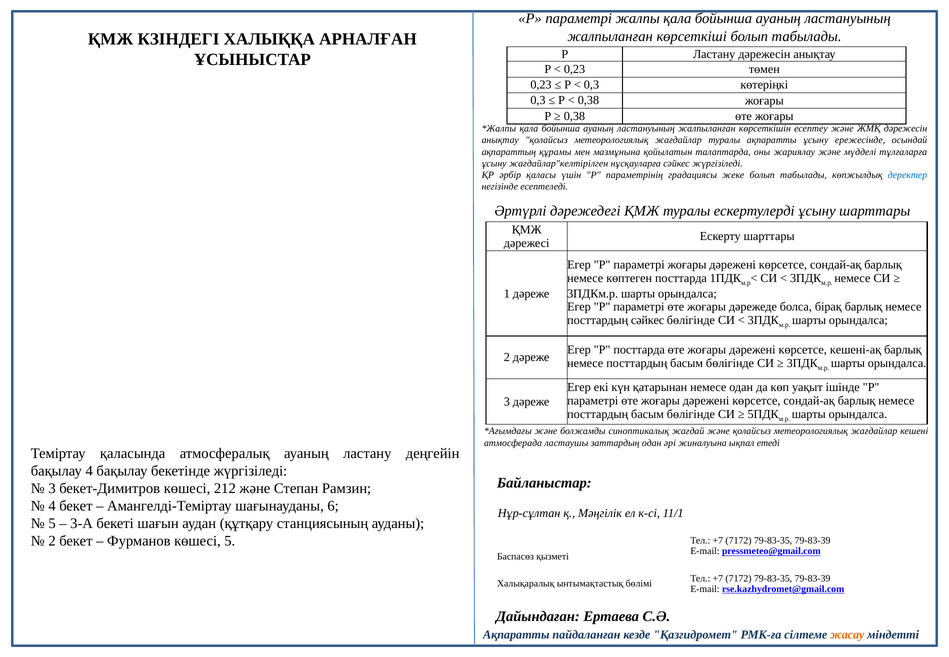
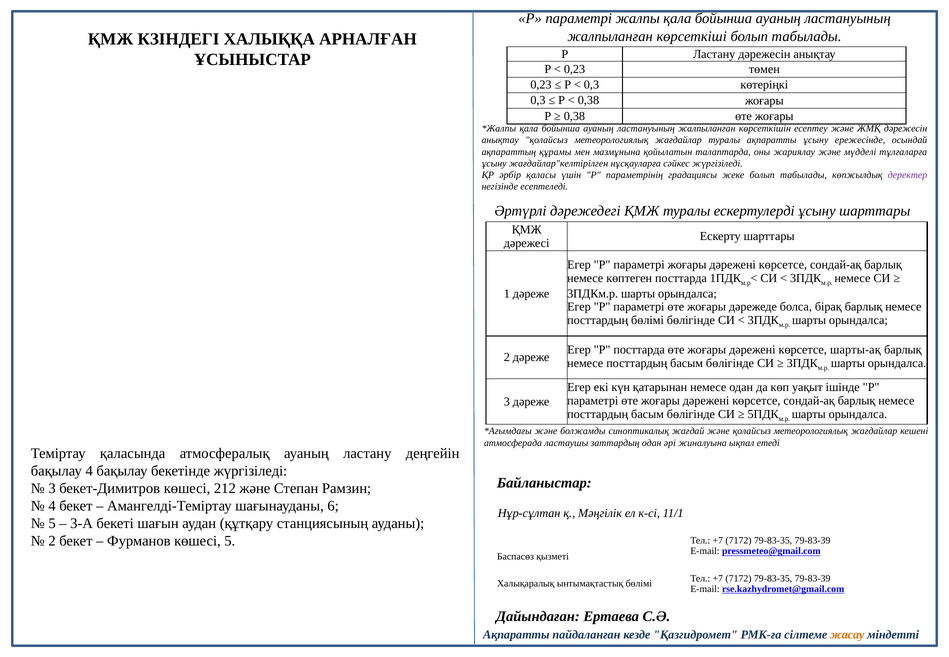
деректер colour: blue -> purple (908, 175)
посттардың сәйкес: сәйкес -> бөлімі (648, 320)
кешені-ақ: кешені-ақ -> шарты-ақ (855, 350)
